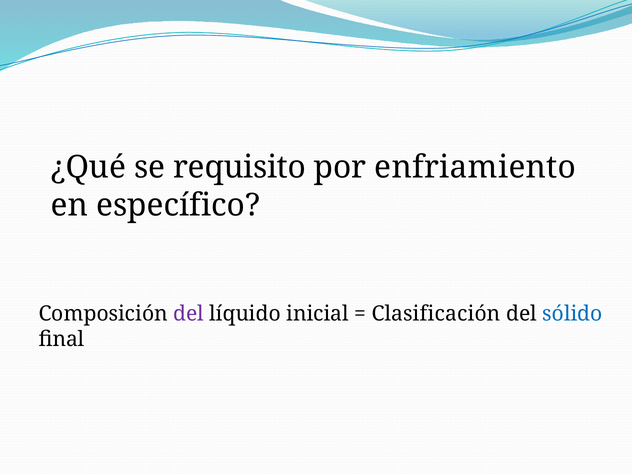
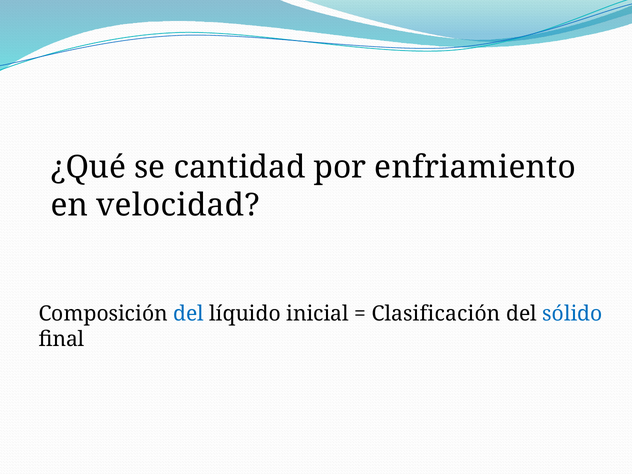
requisito: requisito -> cantidad (240, 167)
específico: específico -> velocidad (178, 205)
del colour: purple -> blue (189, 314)
